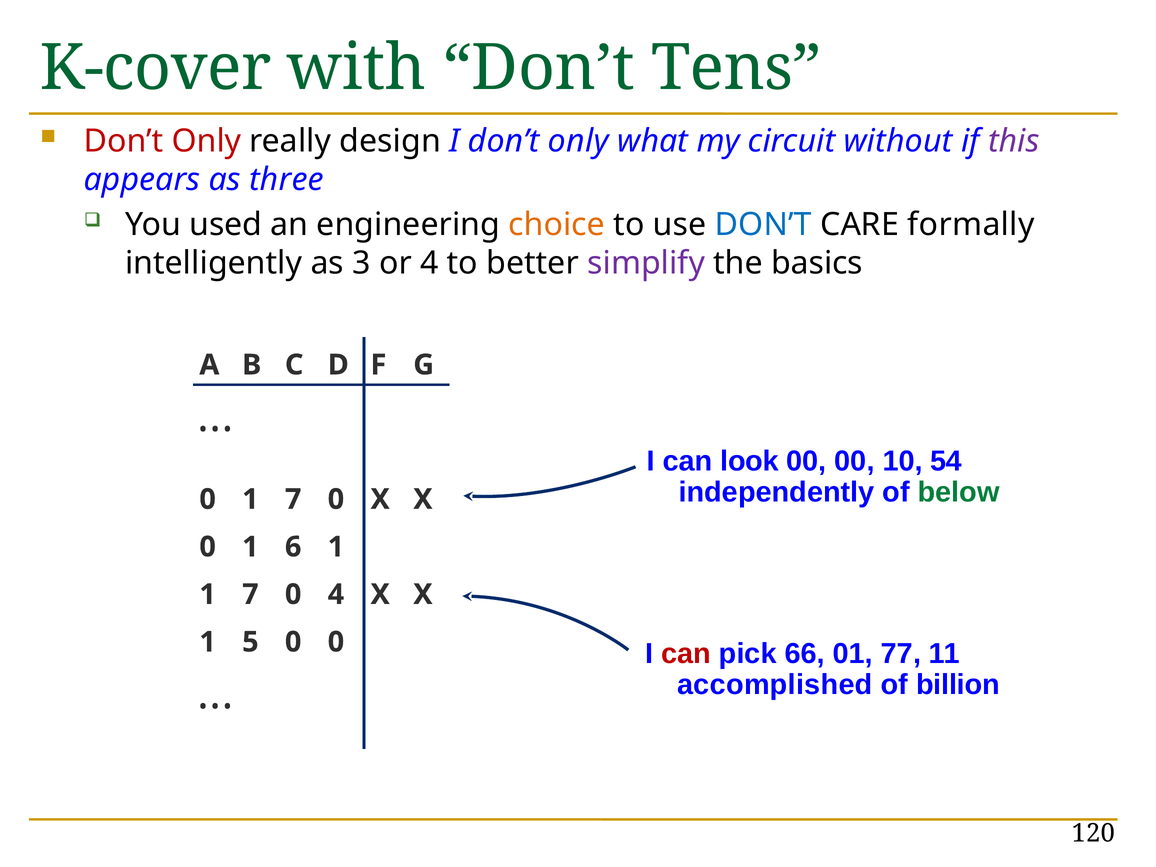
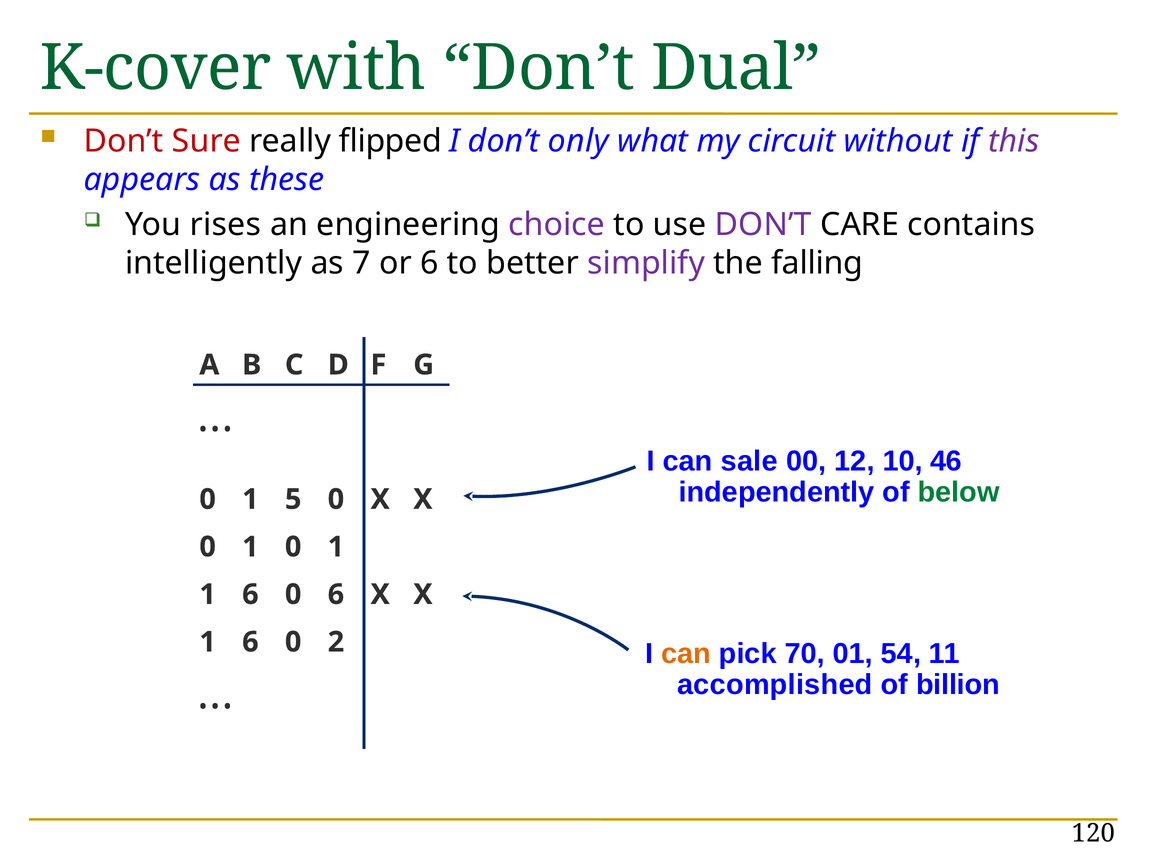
Tens: Tens -> Dual (736, 68)
Only: Only -> Sure (206, 141)
design: design -> flipped (390, 141)
three: three -> these (287, 179)
used: used -> rises (225, 224)
choice colour: orange -> purple (557, 224)
DON’T colour: blue -> purple (763, 224)
formally: formally -> contains (971, 224)
3: 3 -> 7 (361, 263)
or 4: 4 -> 6 (429, 263)
basics: basics -> falling (817, 263)
look: look -> sale (749, 461)
00 00: 00 -> 12 (854, 461)
54: 54 -> 46 (946, 461)
0 1 7: 7 -> 5 (293, 499)
1 6: 6 -> 0 (293, 547)
7: 7 -> 6 (250, 594)
0 4: 4 -> 6 (336, 594)
5: 5 -> 6 (250, 642)
0 0: 0 -> 2 (336, 642)
can colour: red -> orange (686, 654)
66: 66 -> 70 (805, 654)
77: 77 -> 54 (901, 654)
